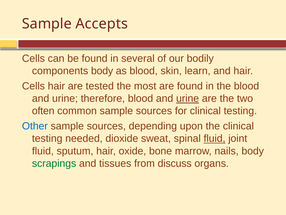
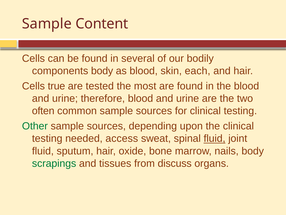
Accepts: Accepts -> Content (102, 24)
learn: learn -> each (198, 71)
Cells hair: hair -> true (56, 86)
urine underline: present -> none (188, 98)
Other colour: blue -> green (35, 126)
dioxide: dioxide -> access (122, 138)
